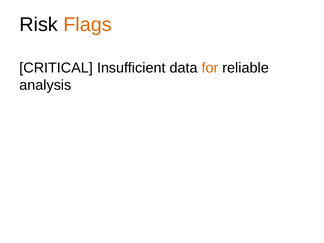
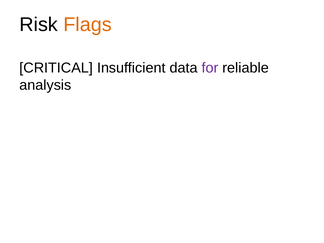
for colour: orange -> purple (210, 68)
